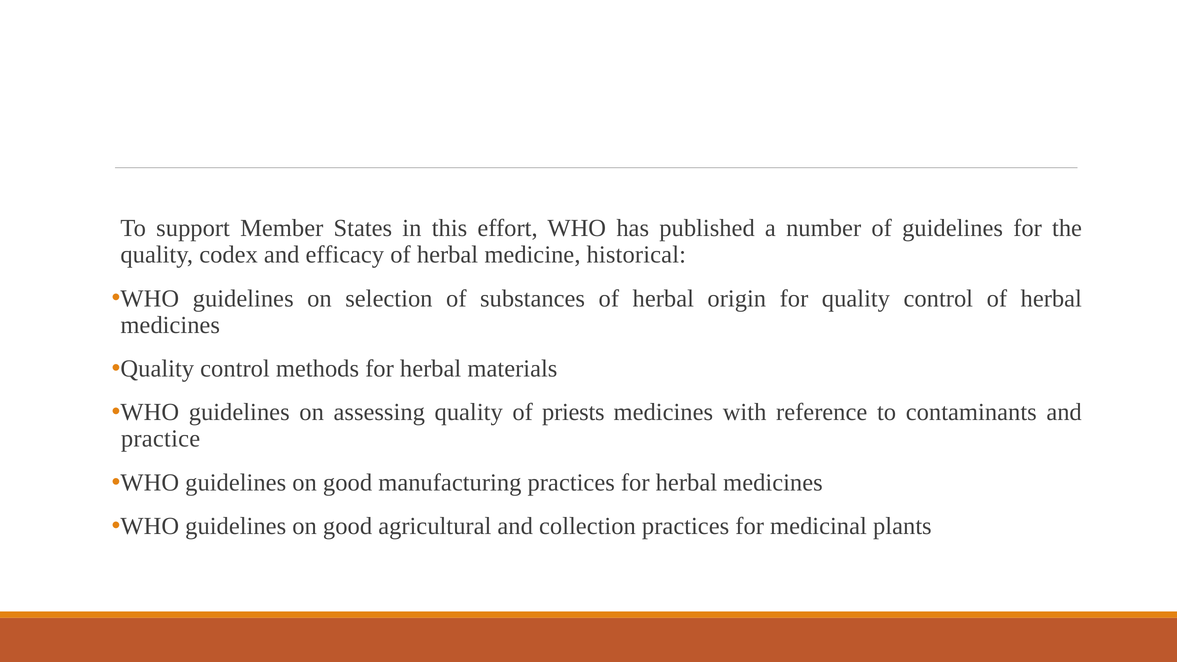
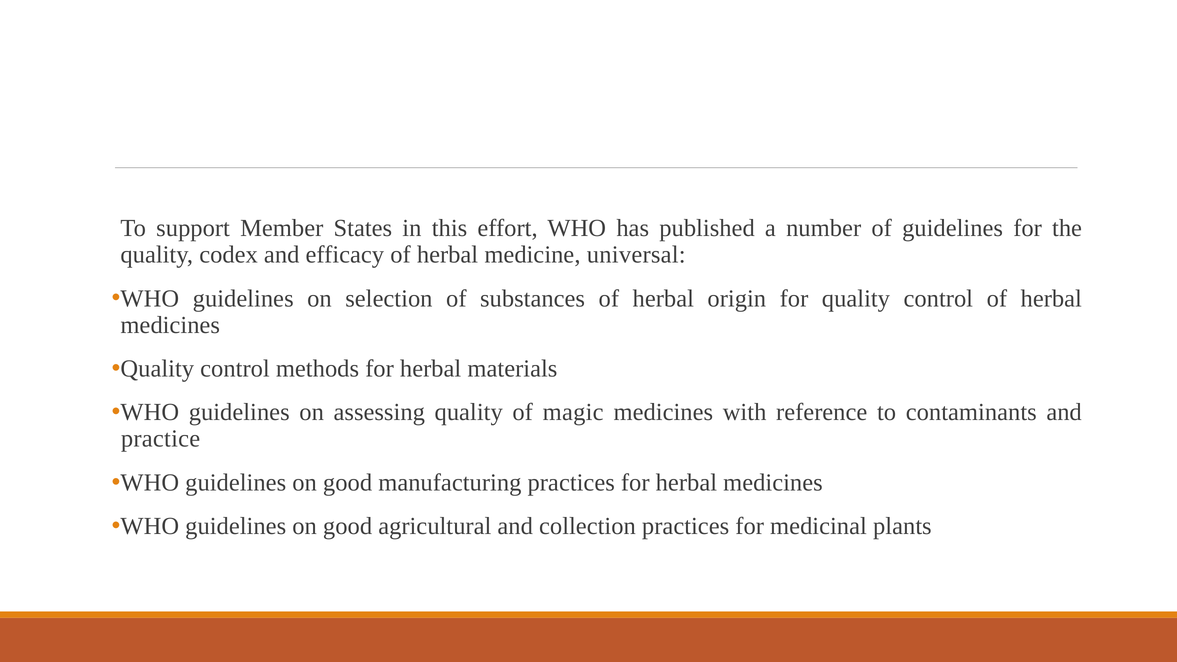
historical: historical -> universal (636, 255)
priests: priests -> magic (573, 412)
